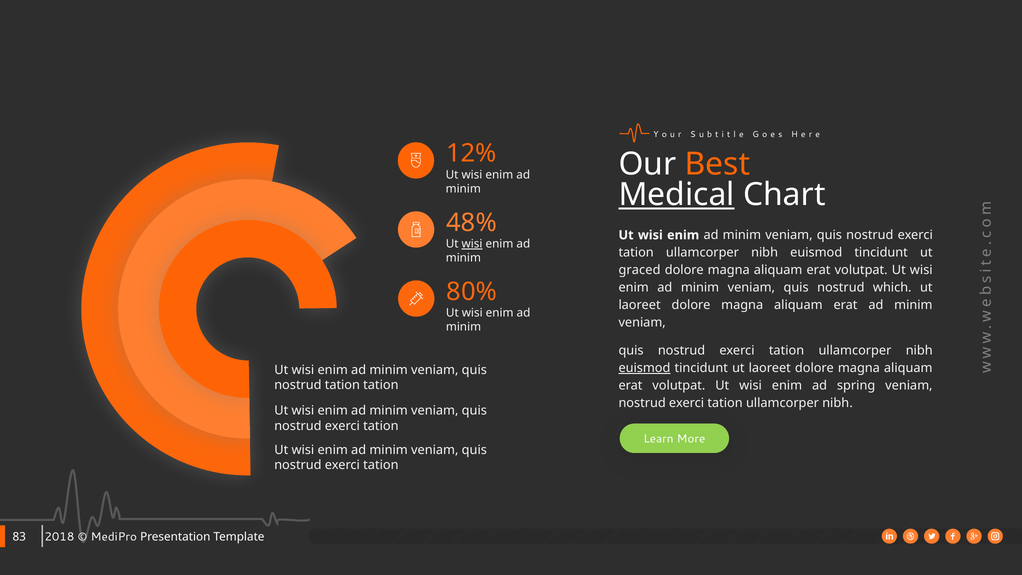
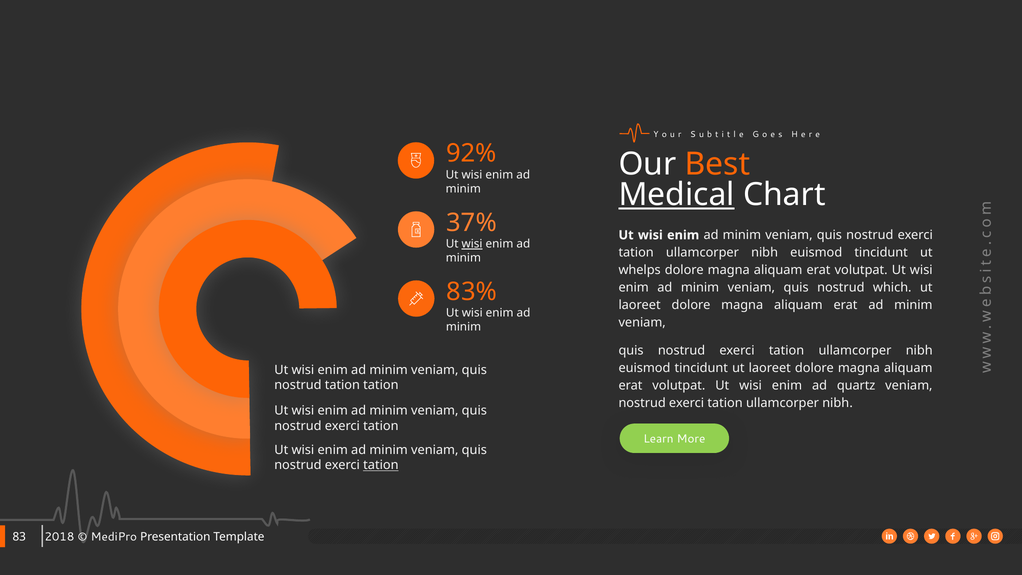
12%: 12% -> 92% (471, 154)
48%: 48% -> 37% (472, 223)
graced: graced -> whelps (640, 270)
80%: 80% -> 83% (472, 292)
euismod underline: present -> none (644, 368)
spring: spring -> quartz (856, 385)
tation underline: none -> present (381, 465)
